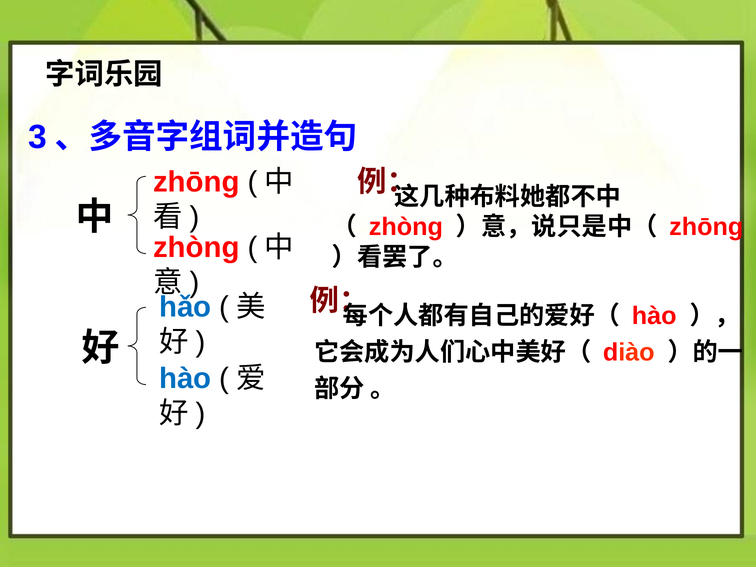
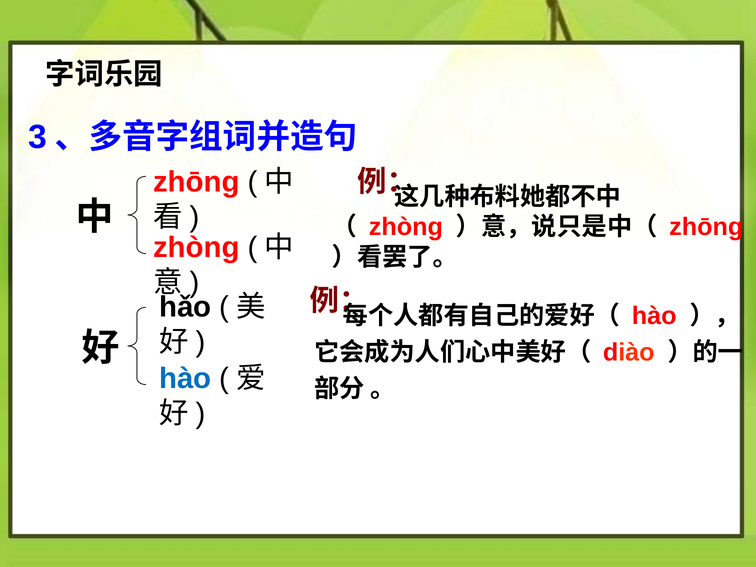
hǎo colour: blue -> black (185, 307)
